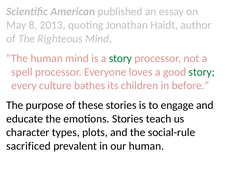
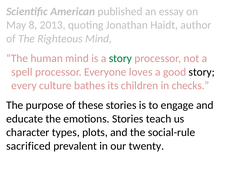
story colour: green -> black (202, 72)
before: before -> checks (190, 85)
our human: human -> twenty (146, 146)
